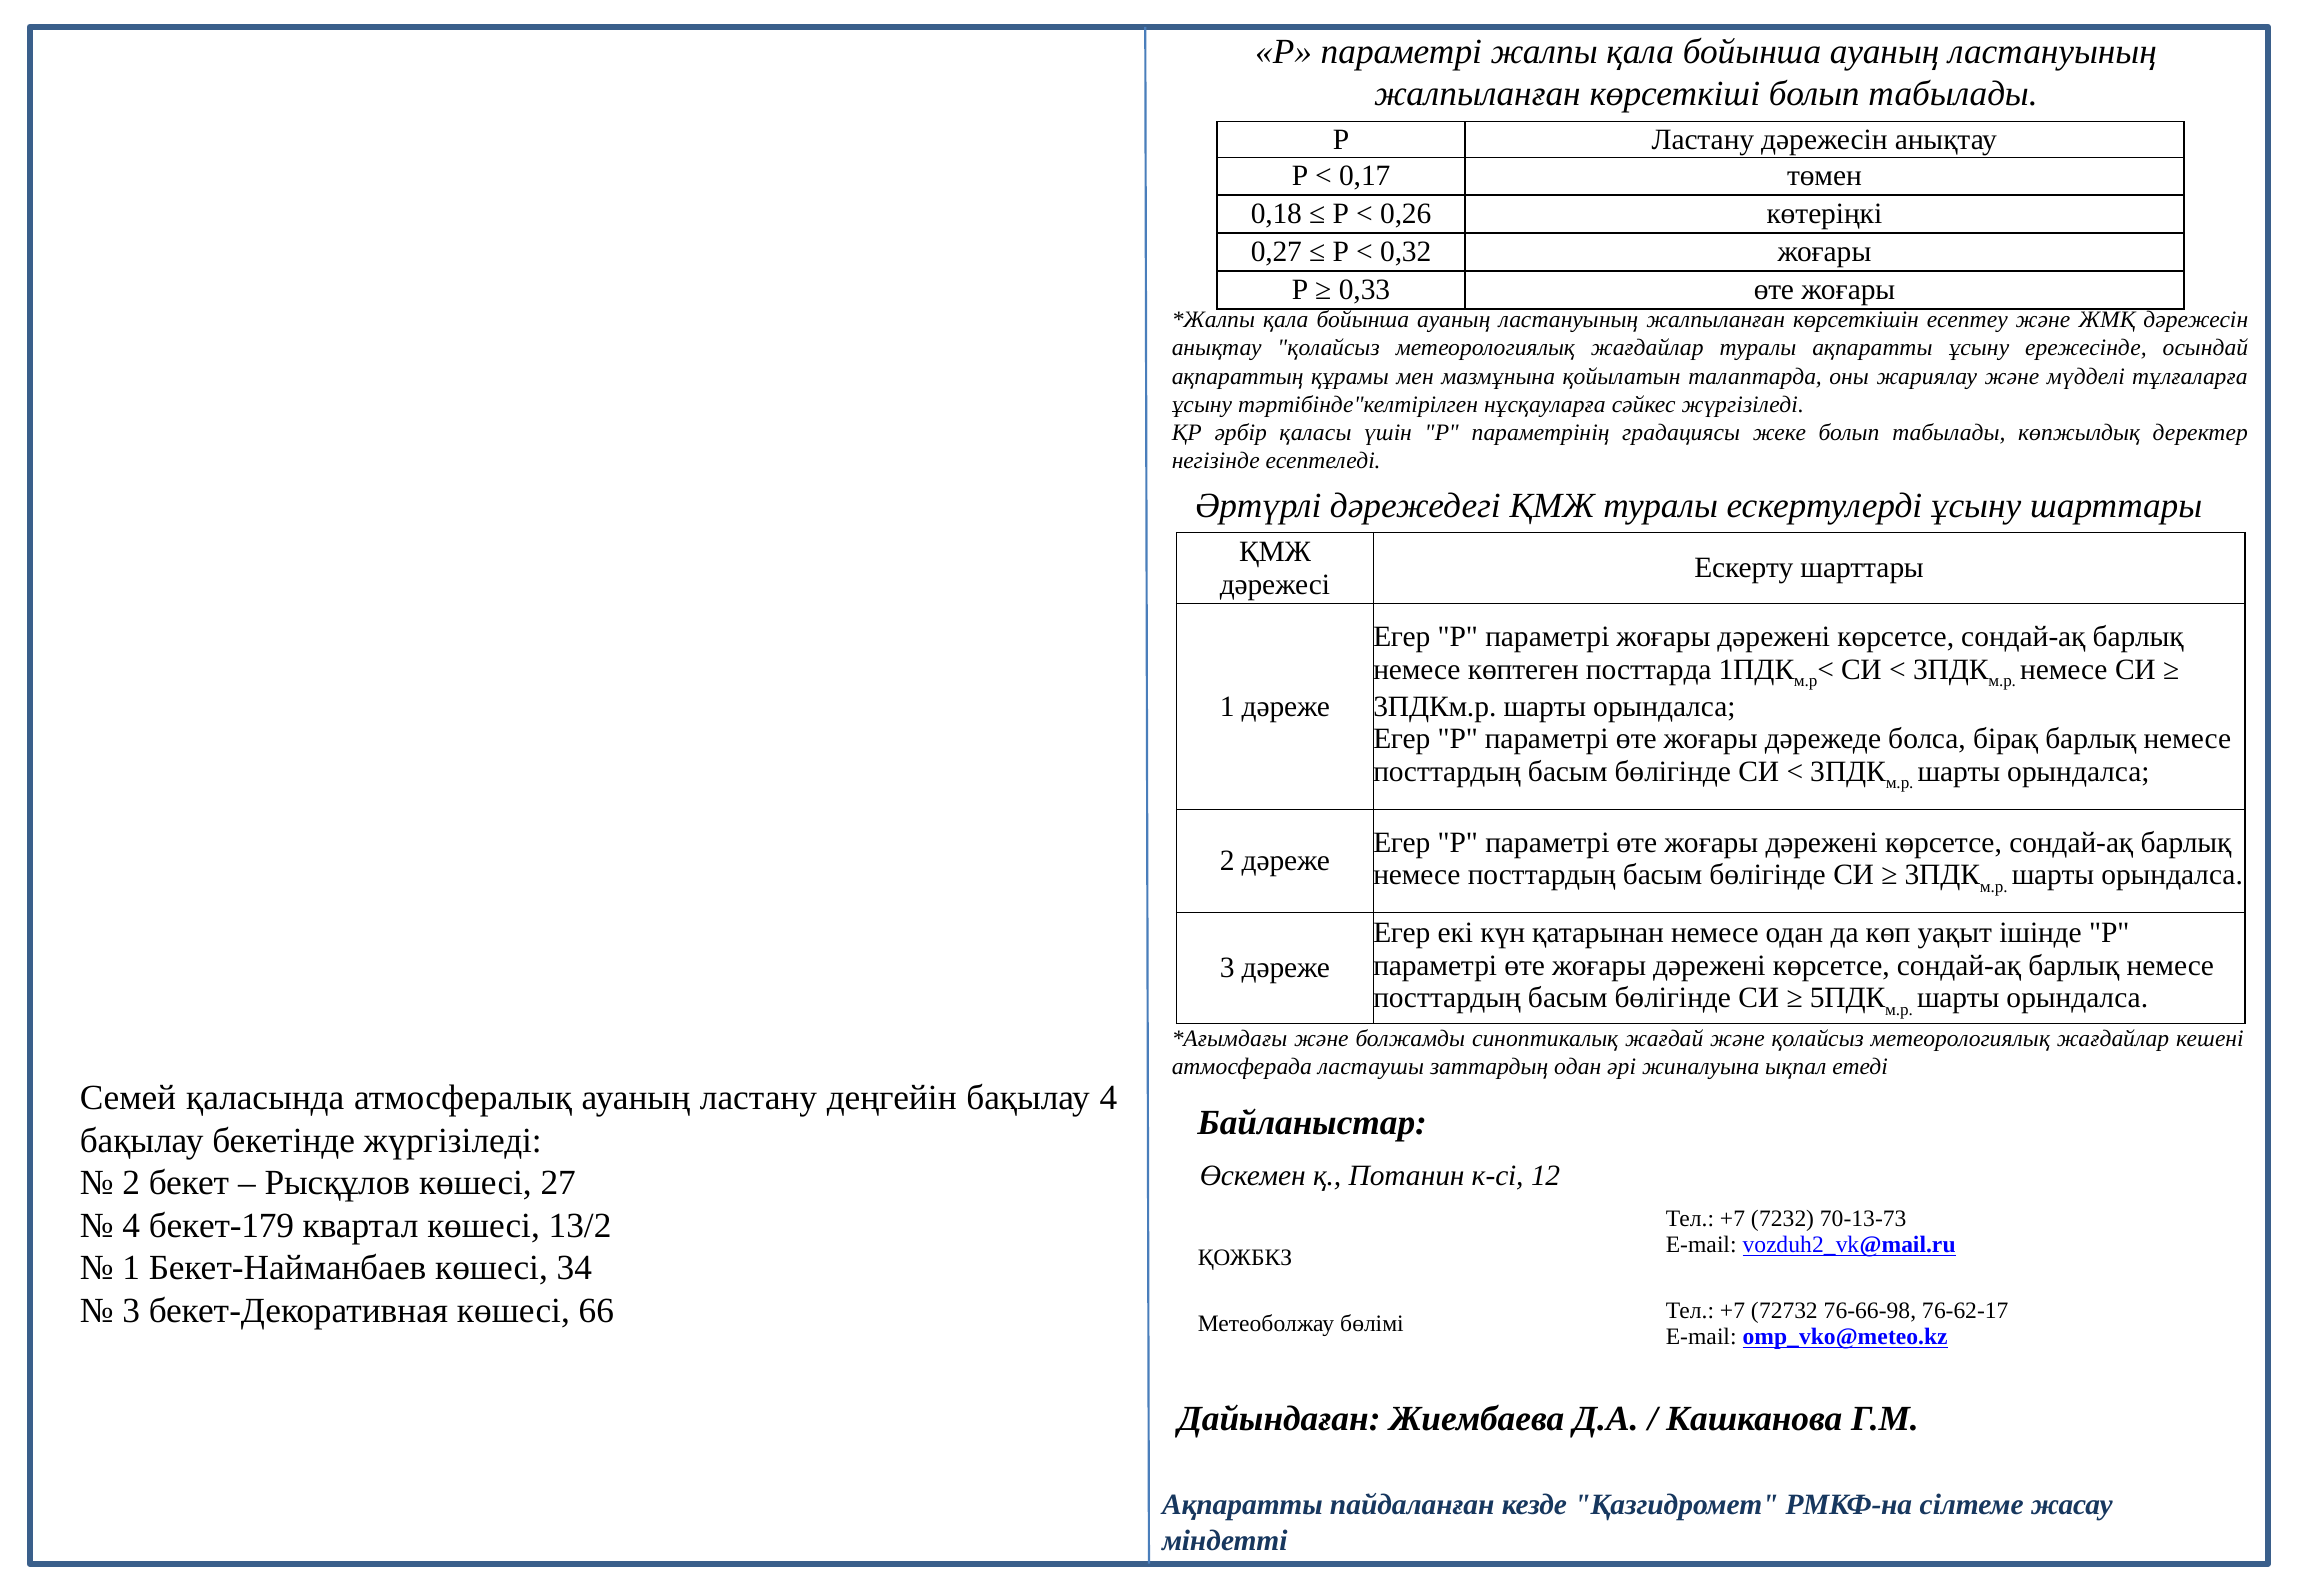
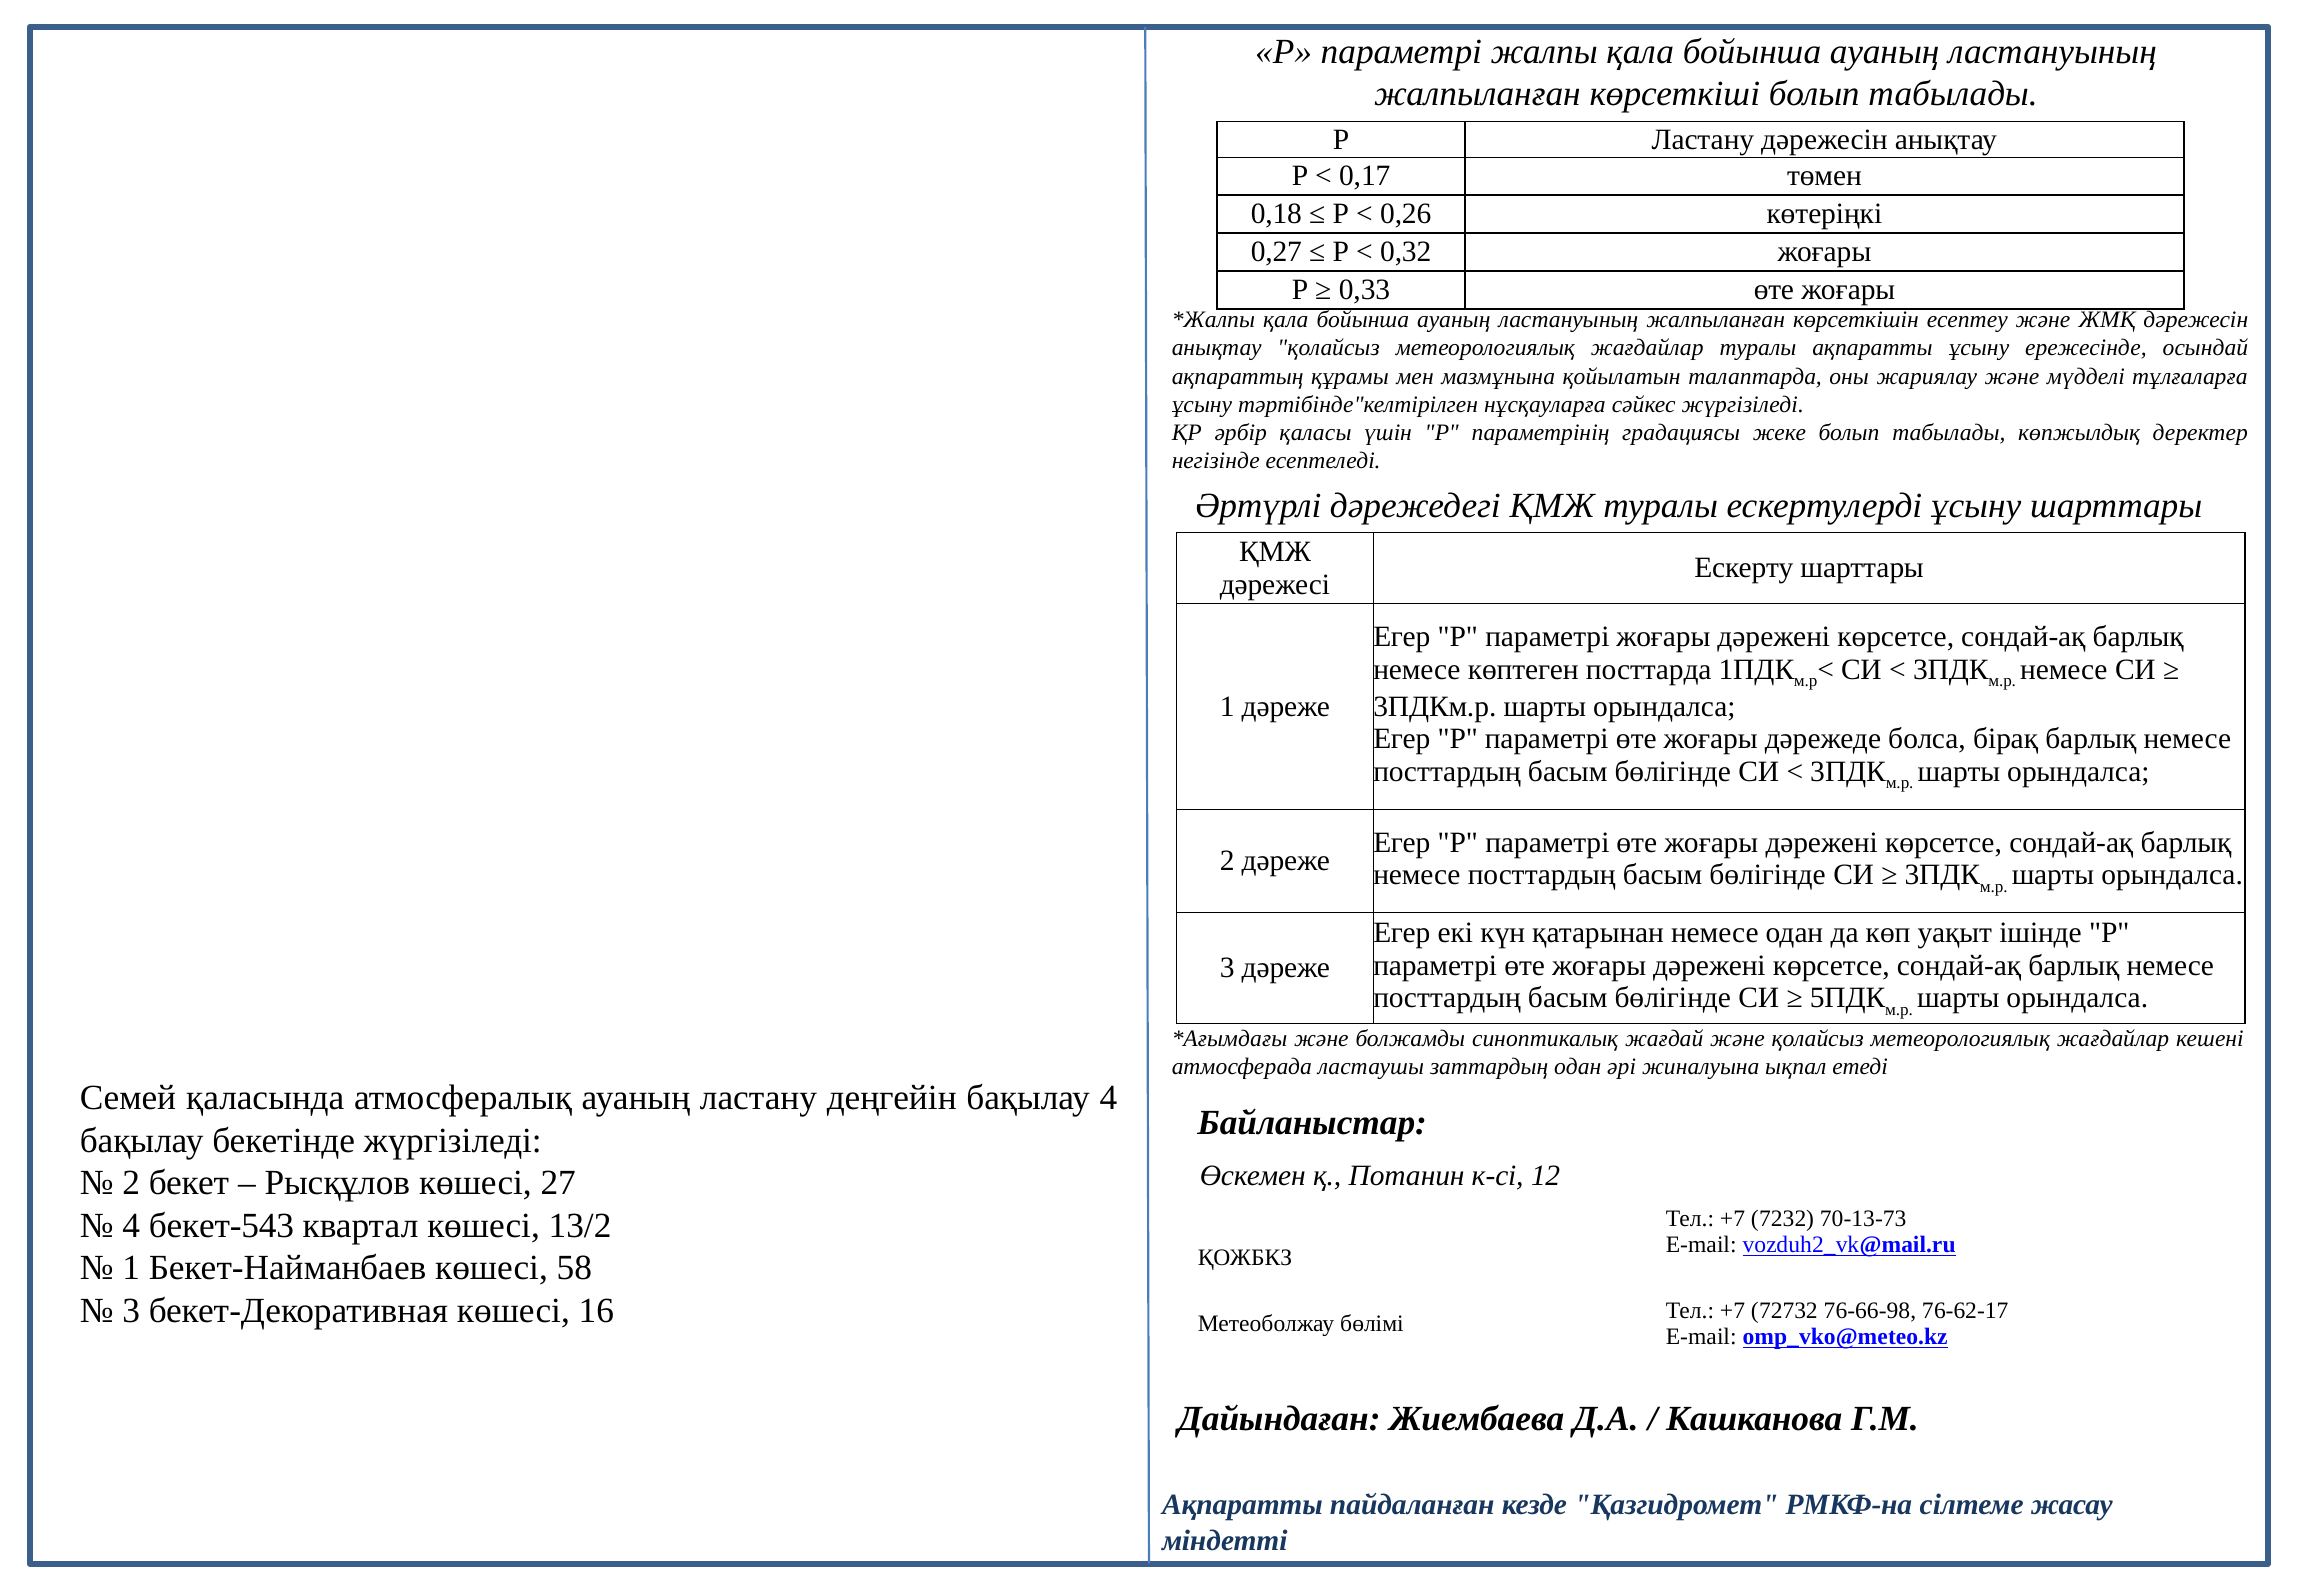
бекет-179: бекет-179 -> бекет-543 (221, 1225)
34: 34 -> 58 (574, 1268)
66: 66 -> 16 (596, 1310)
